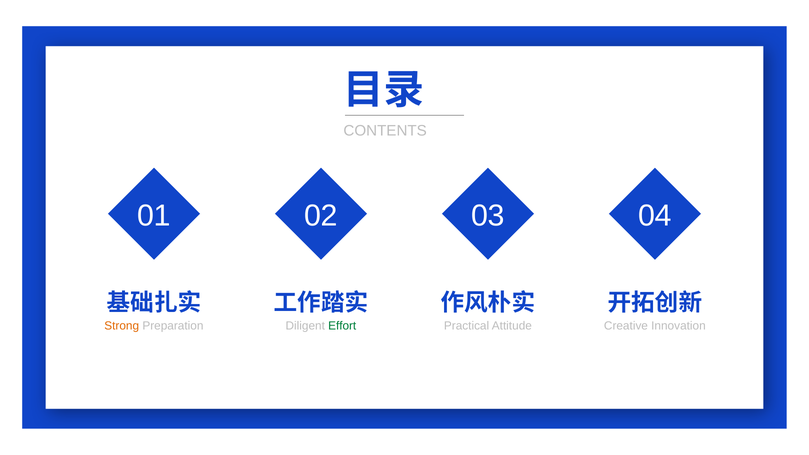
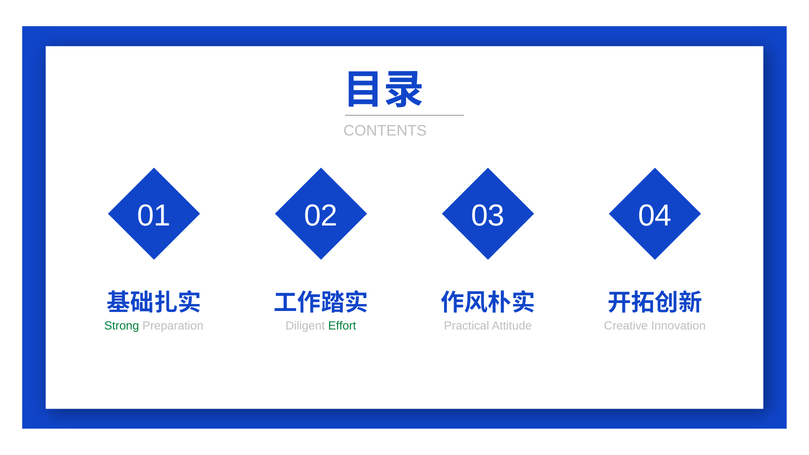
Strong colour: orange -> green (122, 326)
